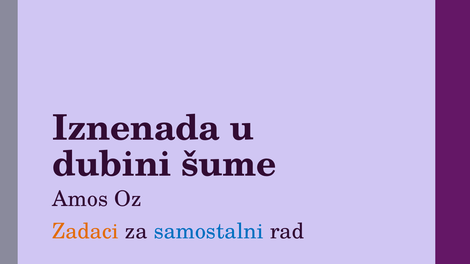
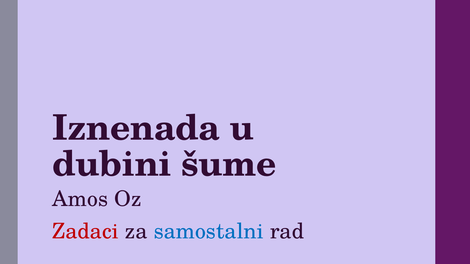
Zadaci colour: orange -> red (85, 232)
